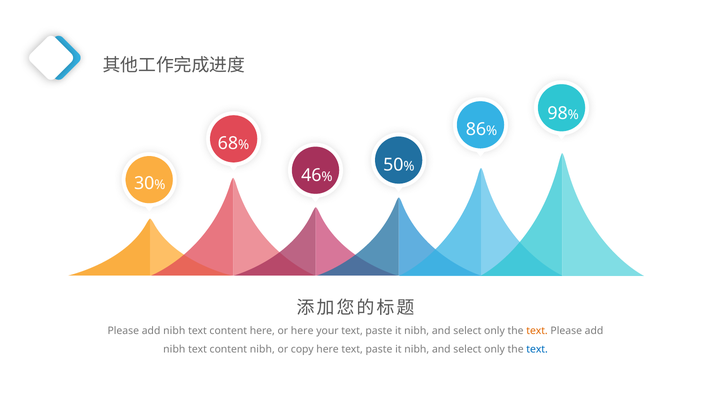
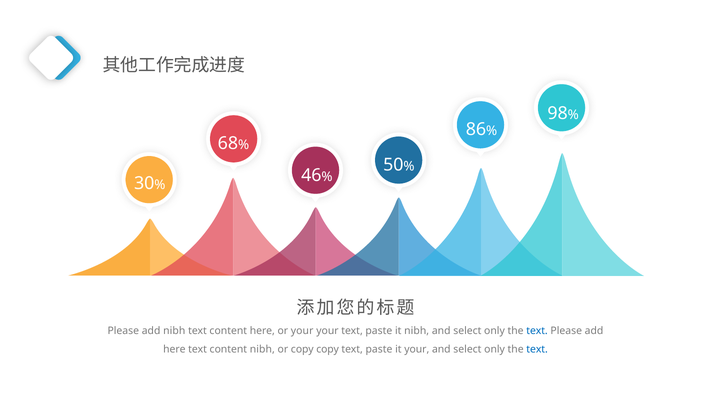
or here: here -> your (302, 331)
text colour: orange -> blue (537, 331)
nibh: nibh -> here (174, 350)
copy here: here -> copy (328, 350)
nibh: nibh -> your (417, 350)
